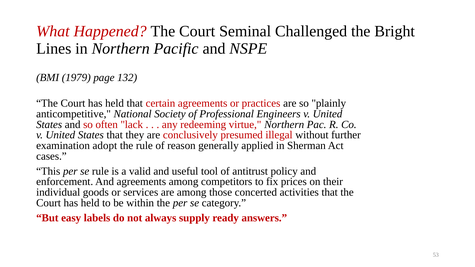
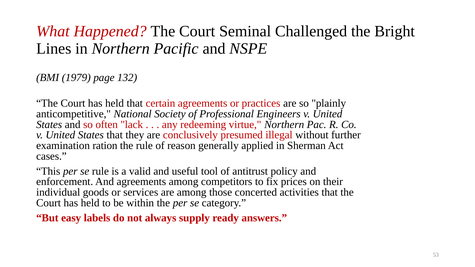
adopt: adopt -> ration (105, 146)
